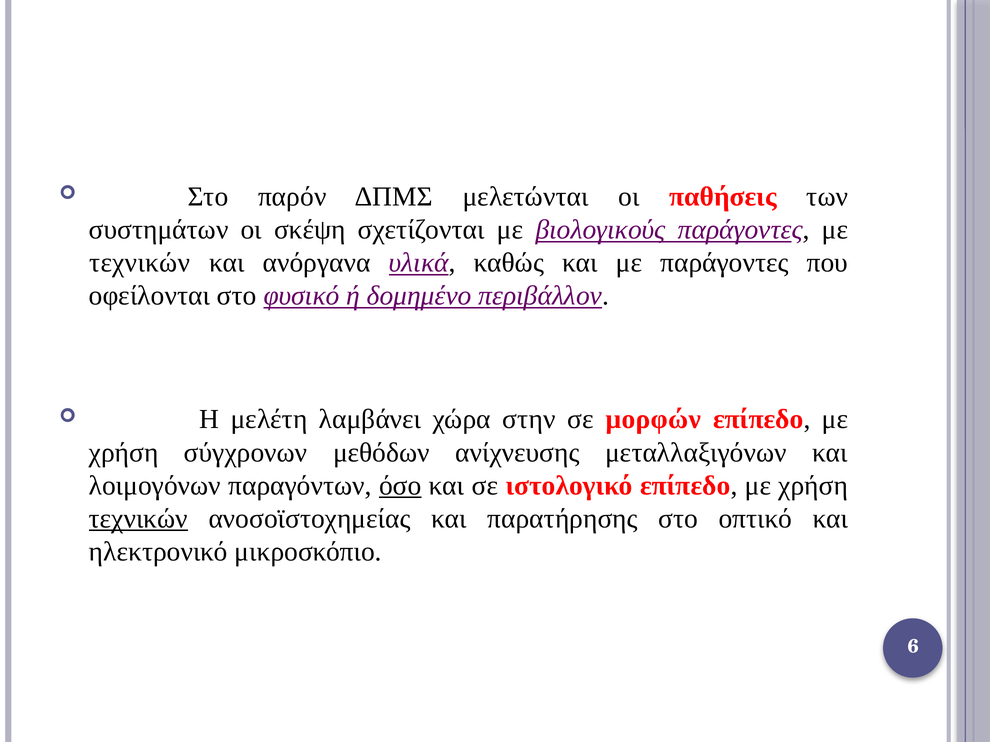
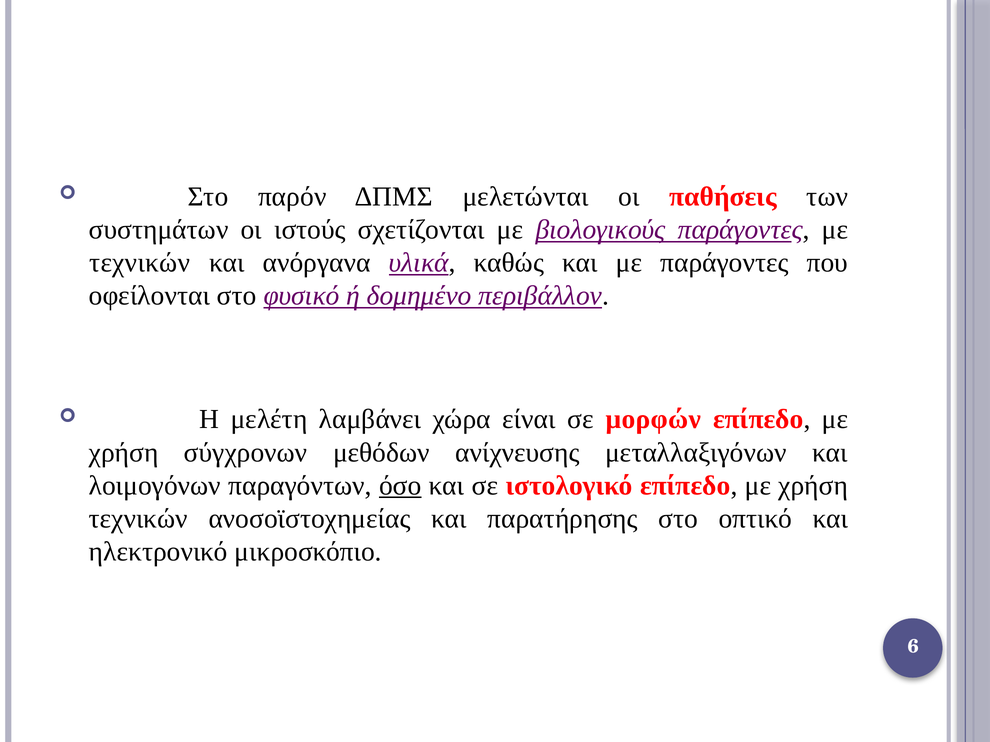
σκέψη: σκέψη -> ιστούς (310, 230)
στην: στην -> είναι (529, 420)
τεχνικών underline: present -> none (138, 519)
